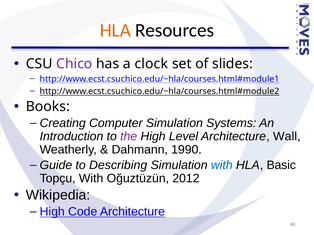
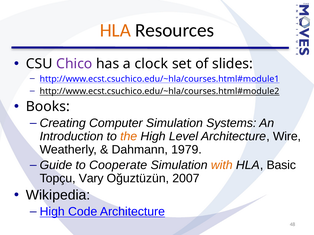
the colour: purple -> orange (129, 137)
Wall: Wall -> Wire (287, 137)
1990: 1990 -> 1979 (186, 150)
Describing: Describing -> Cooperate (118, 165)
with colour: blue -> orange (222, 165)
Topçu With: With -> Vary (91, 179)
2012: 2012 -> 2007 (186, 179)
